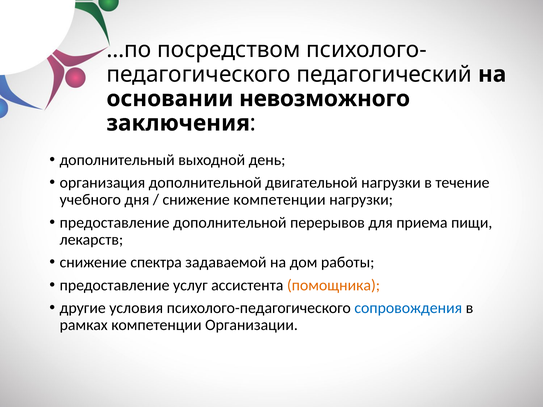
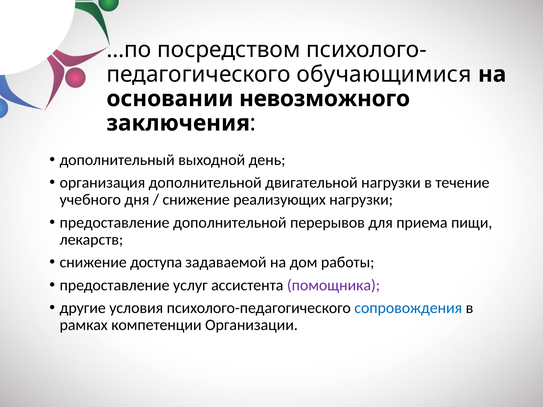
педагогический: педагогический -> обучающимися (384, 74)
снижение компетенции: компетенции -> реализующих (280, 200)
спектра: спектра -> доступа (156, 263)
помощника colour: orange -> purple (333, 285)
